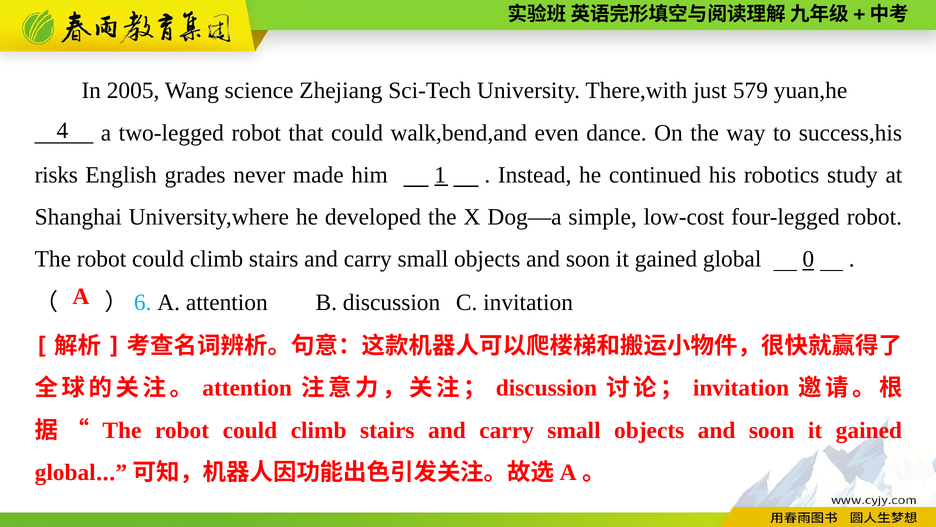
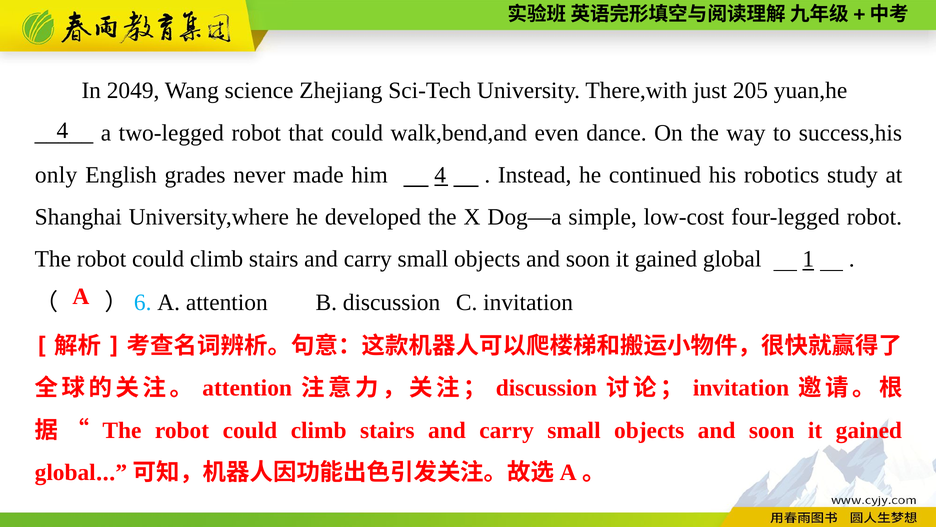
2005: 2005 -> 2049 (133, 91)
579: 579 -> 205 (750, 91)
risks: risks -> only (56, 175)
him 1: 1 -> 4 (440, 175)
0: 0 -> 1 (808, 259)
